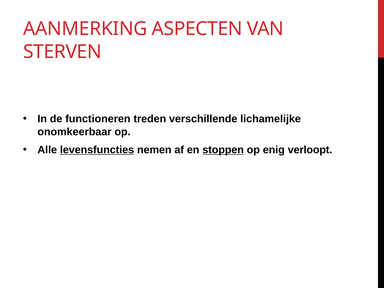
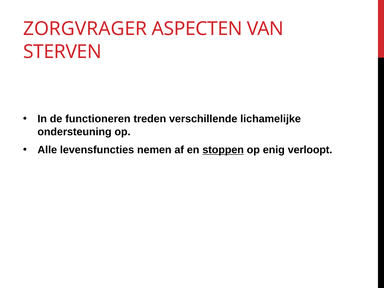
AANMERKING: AANMERKING -> ZORGVRAGER (85, 29)
onomkeerbaar: onomkeerbaar -> ondersteuning (75, 132)
levensfuncties underline: present -> none (97, 150)
